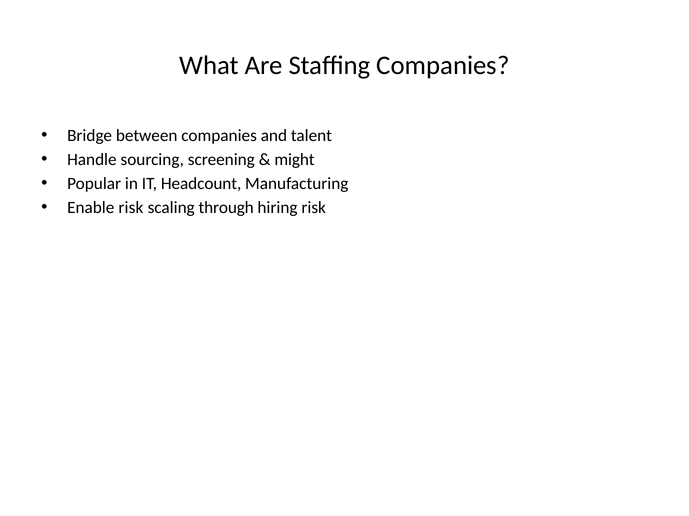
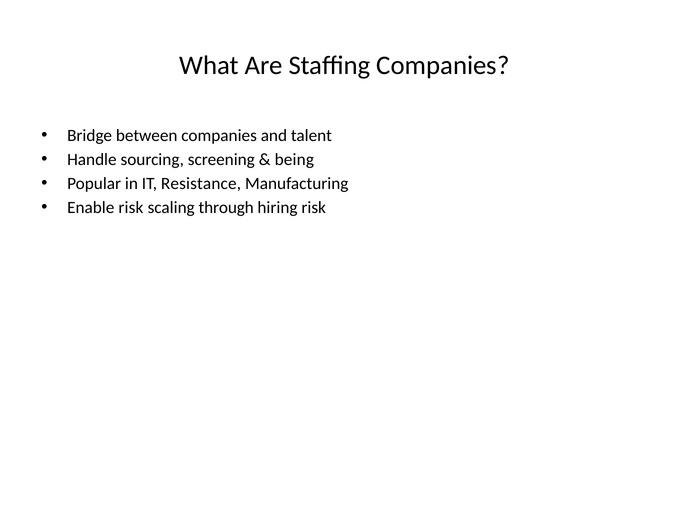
might: might -> being (294, 160)
Headcount: Headcount -> Resistance (201, 184)
